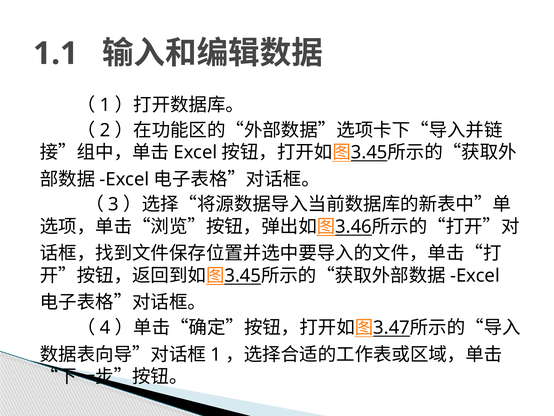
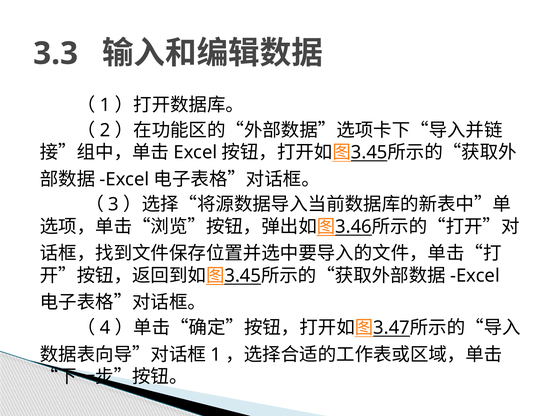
1.1: 1.1 -> 3.3 (56, 53)
